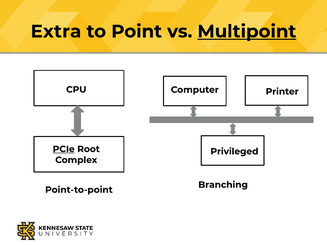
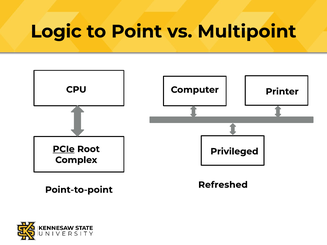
Extra: Extra -> Logic (56, 32)
Multipoint underline: present -> none (247, 32)
Branching: Branching -> Refreshed (223, 185)
